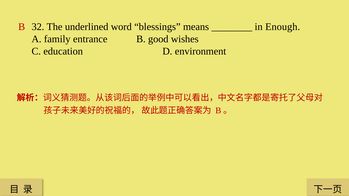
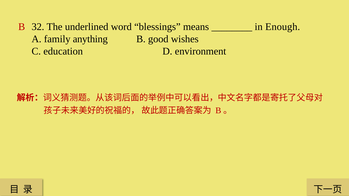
entrance: entrance -> anything (90, 39)
